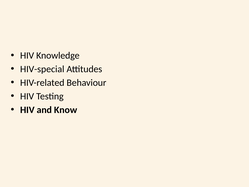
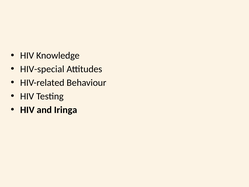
Know: Know -> Iringa (66, 110)
